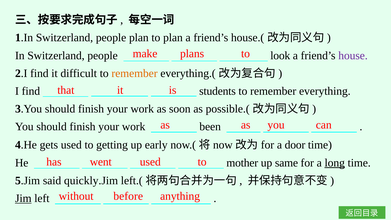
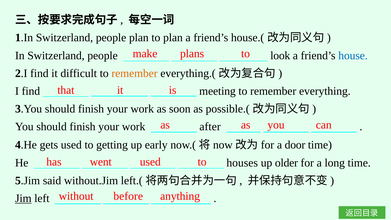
house colour: purple -> blue (353, 55)
students: students -> meeting (217, 91)
been: been -> after (210, 127)
mother: mother -> houses (242, 163)
same: same -> older (286, 163)
long underline: present -> none (335, 163)
quickly.Jim: quickly.Jim -> without.Jim (91, 181)
